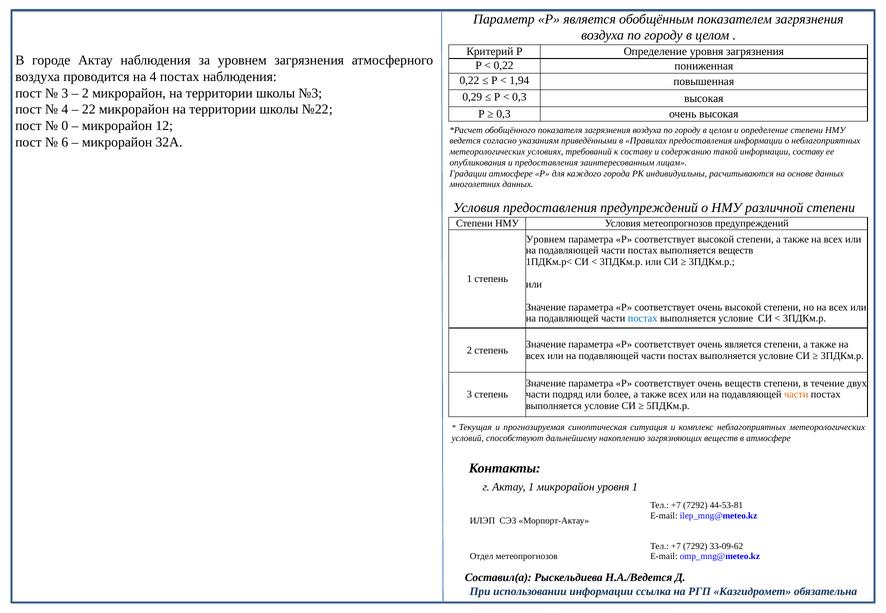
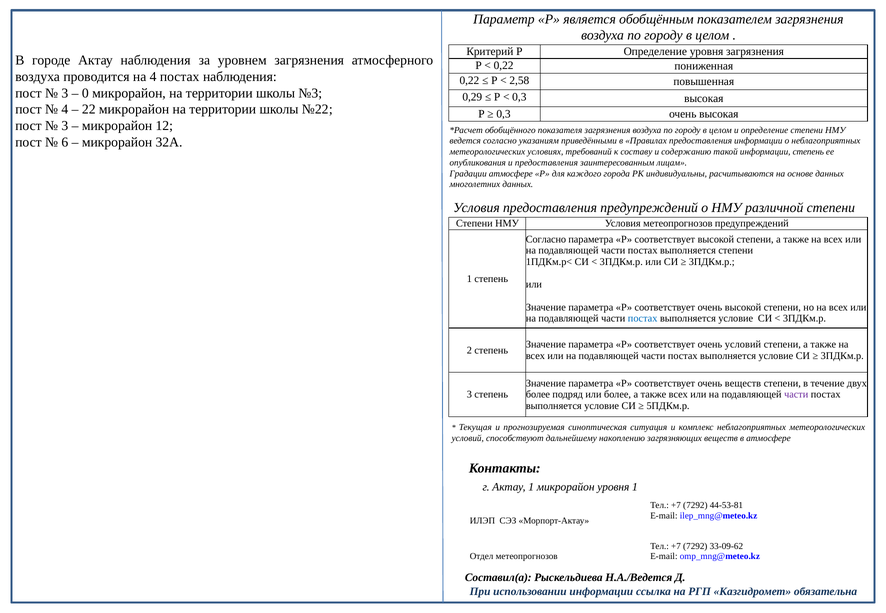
1,94: 1,94 -> 2,58 (519, 80)
2: 2 -> 0 (85, 93)
0: 0 -> 3 (65, 126)
информации составу: составу -> степень (808, 152)
Уровнем: Уровнем -> Согласно (546, 239)
выполняется веществ: веществ -> степени (736, 251)
очень является: является -> условий (743, 345)
части: части -> более (538, 395)
части colour: orange -> purple (796, 395)
